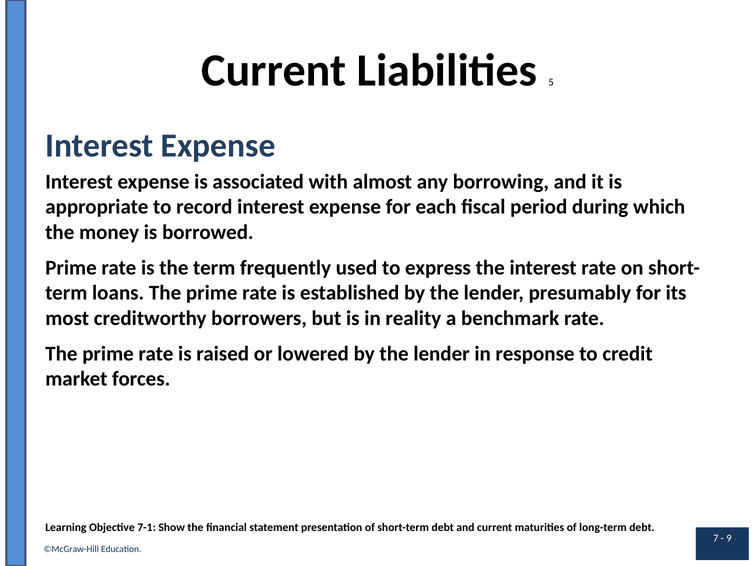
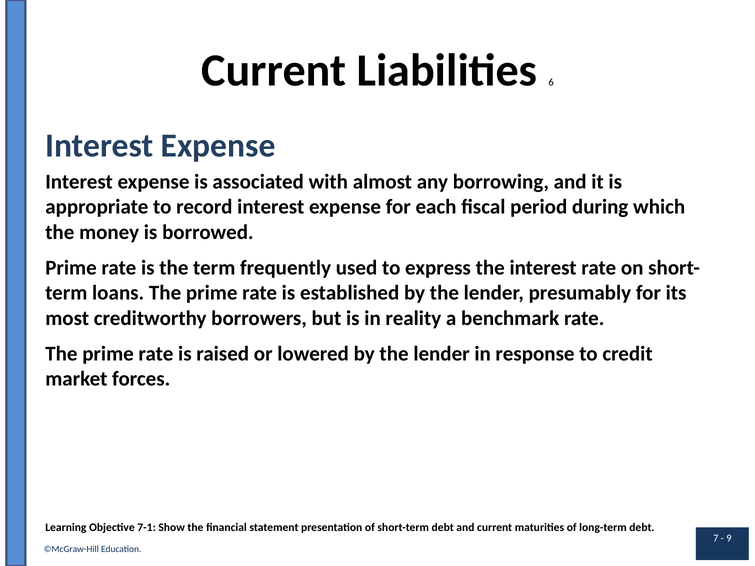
5: 5 -> 6 (551, 82)
